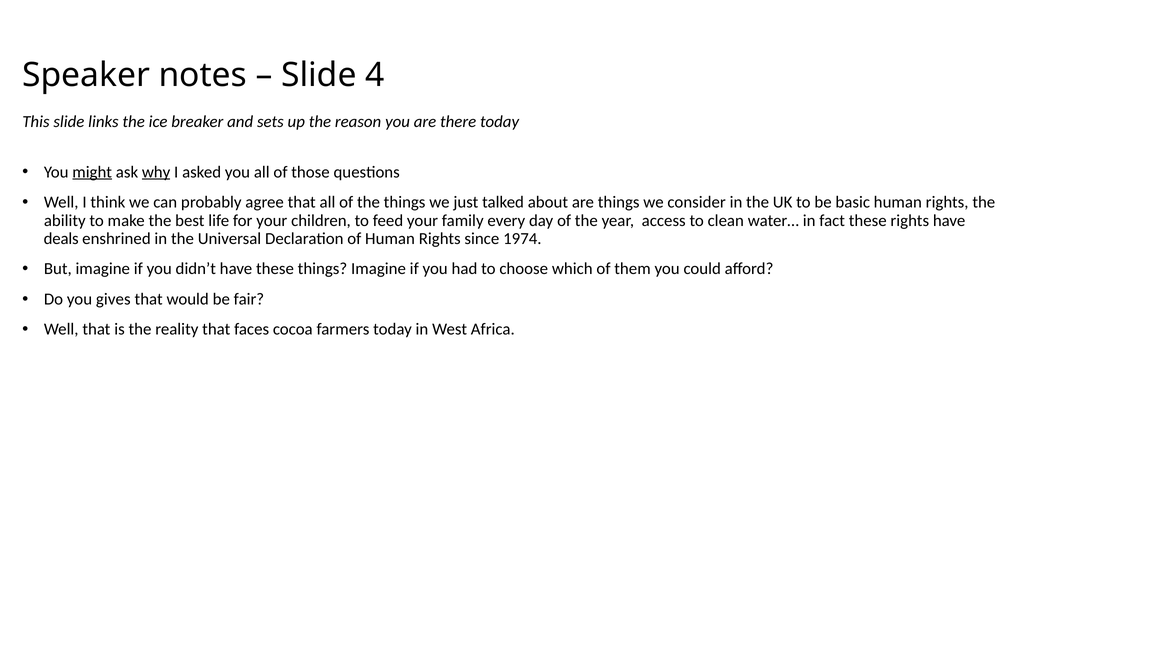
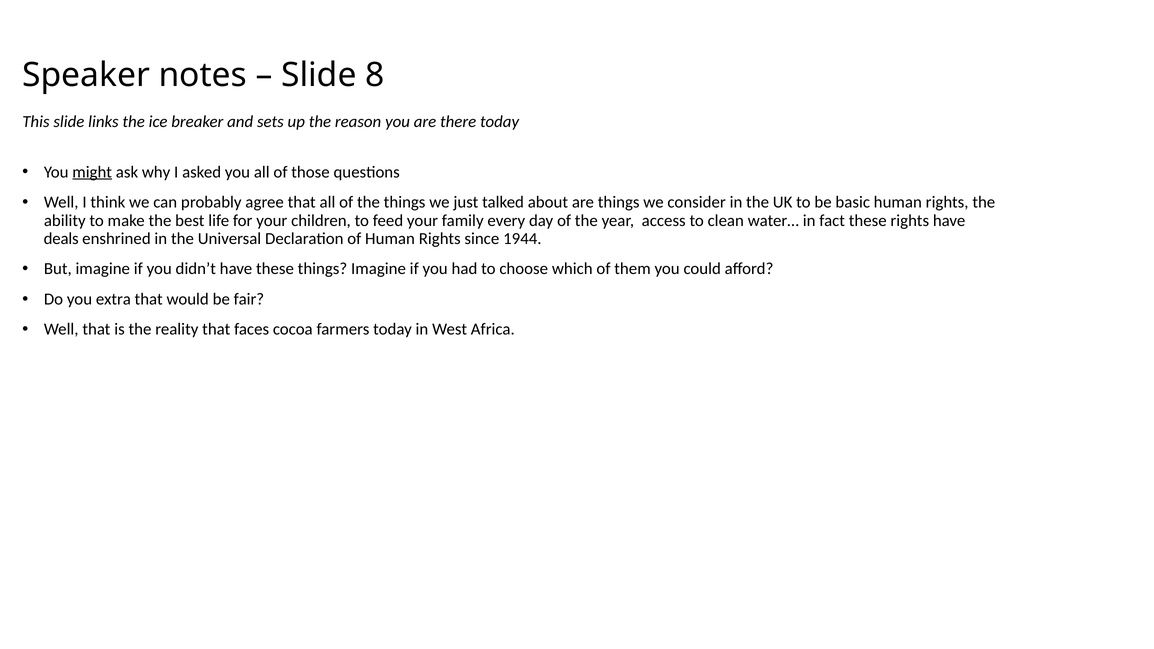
4: 4 -> 8 (375, 75)
why underline: present -> none (156, 172)
1974: 1974 -> 1944 (522, 239)
gives: gives -> extra (113, 299)
